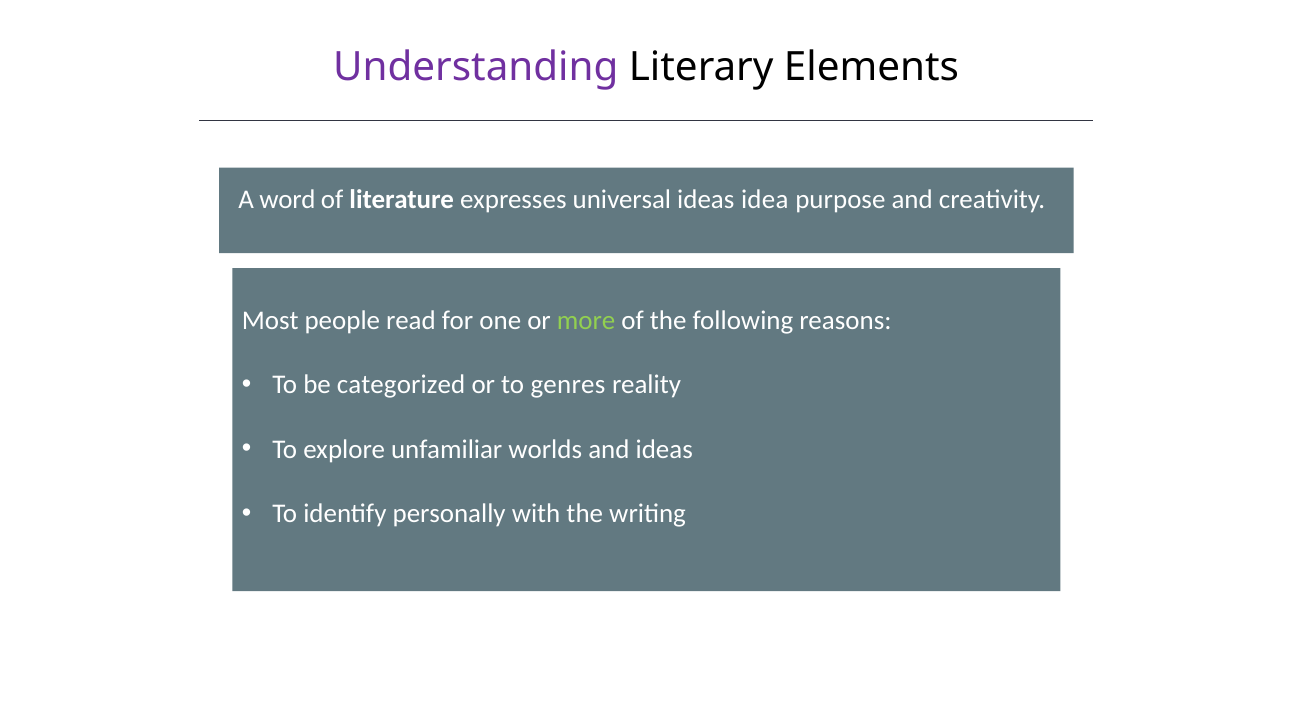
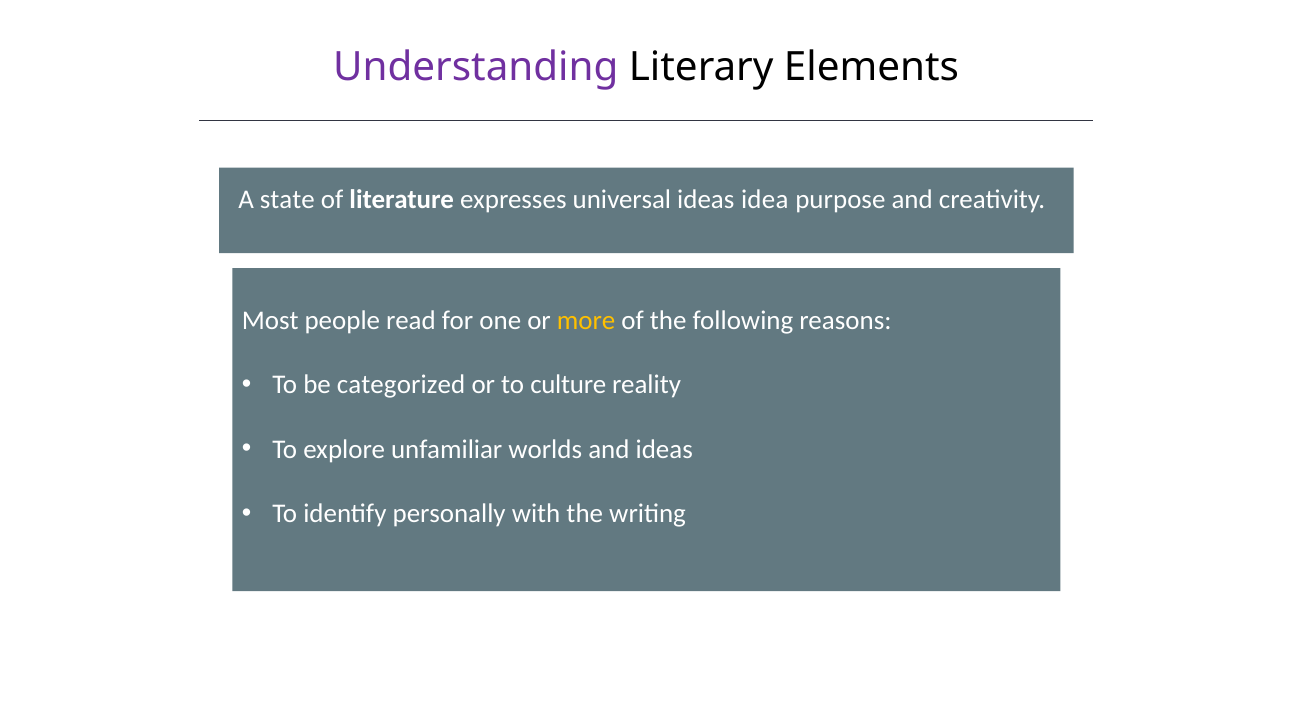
word: word -> state (287, 199)
more colour: light green -> yellow (586, 320)
genres: genres -> culture (568, 385)
